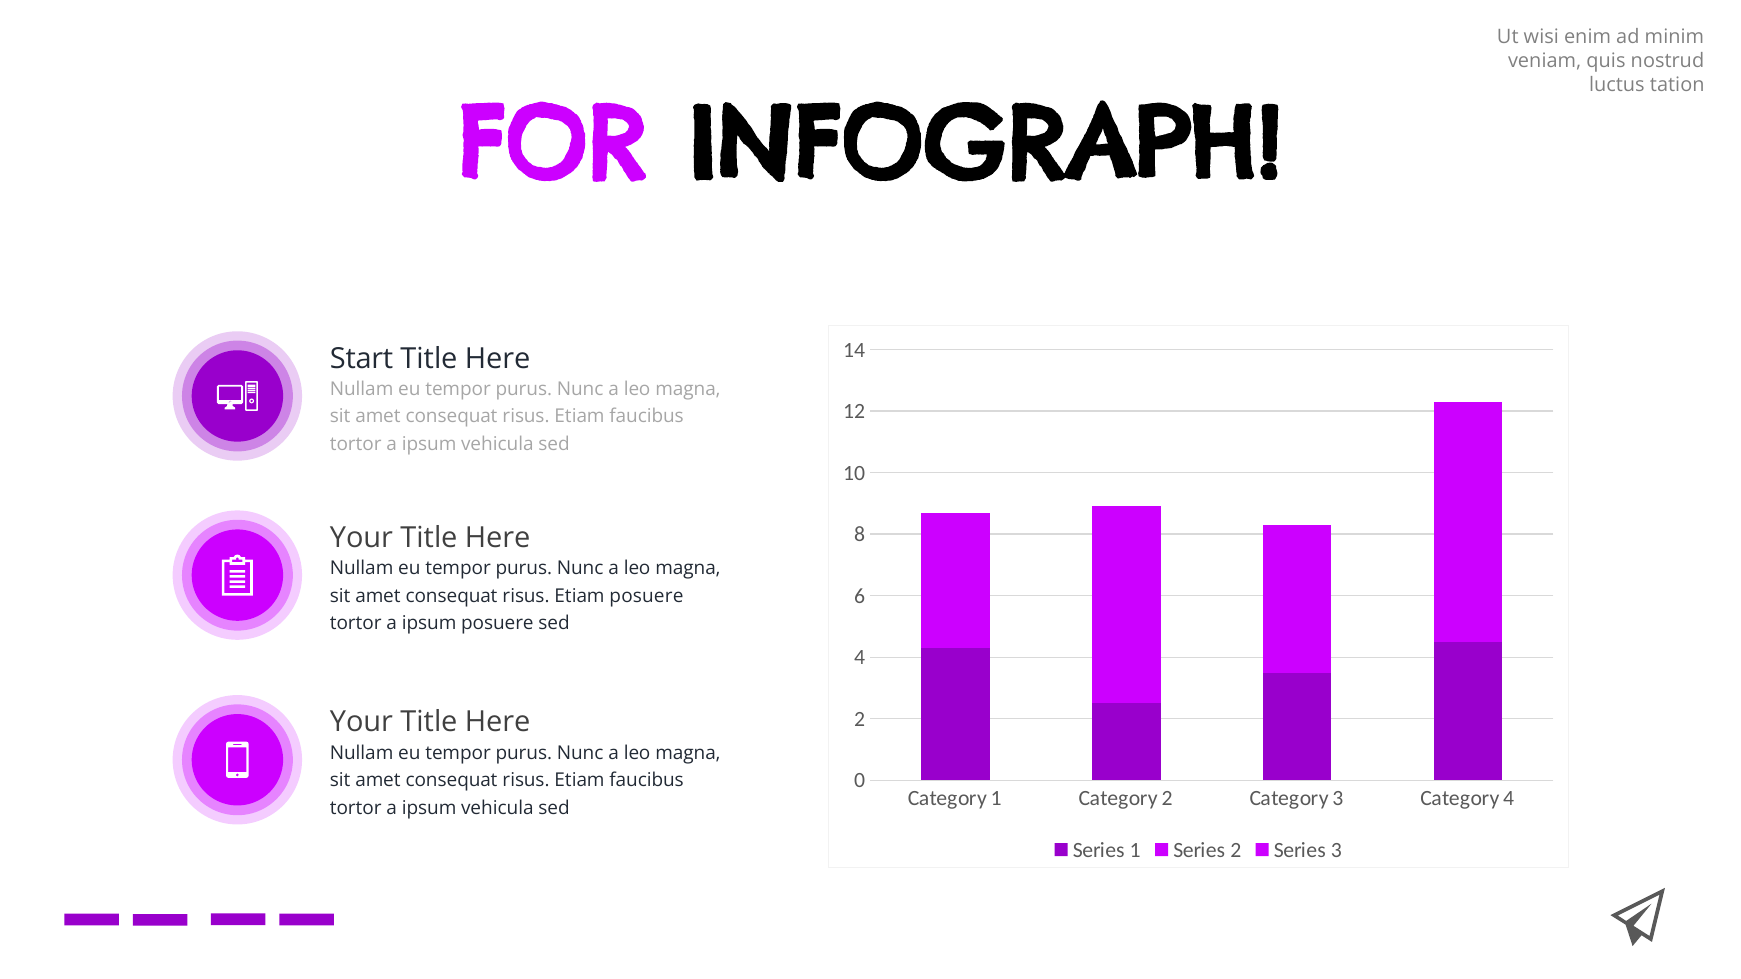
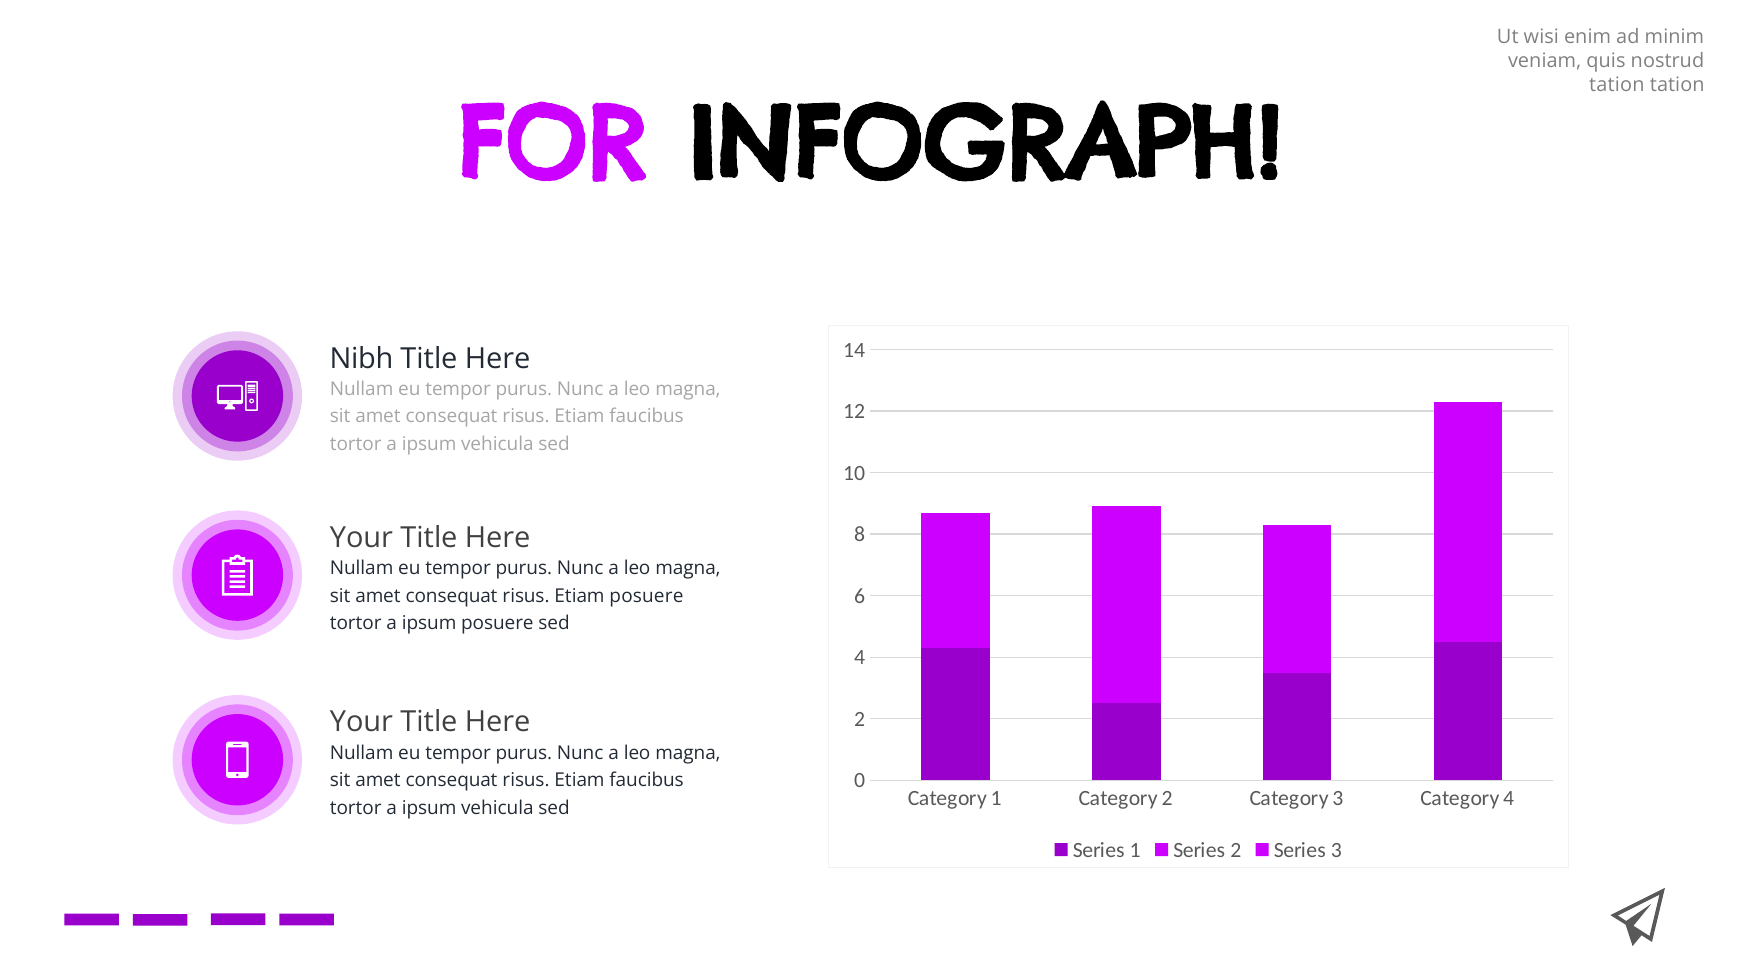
luctus: luctus -> tation (1617, 85)
Start: Start -> Nibh (362, 359)
